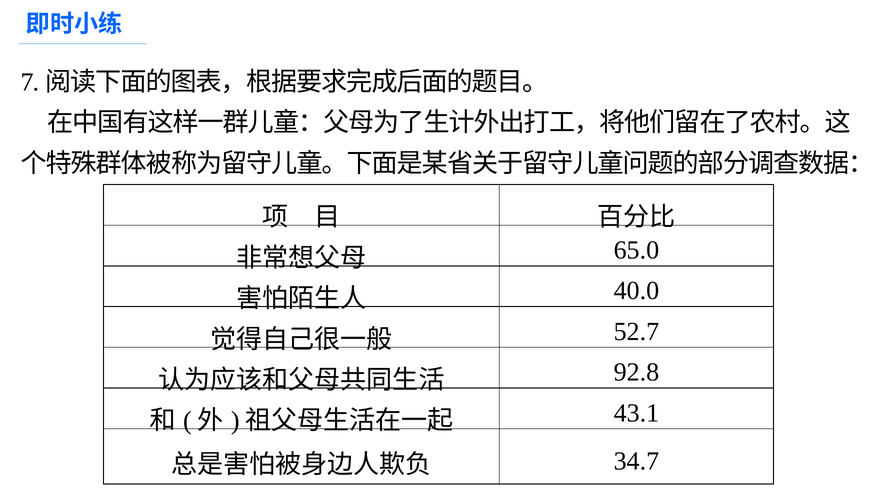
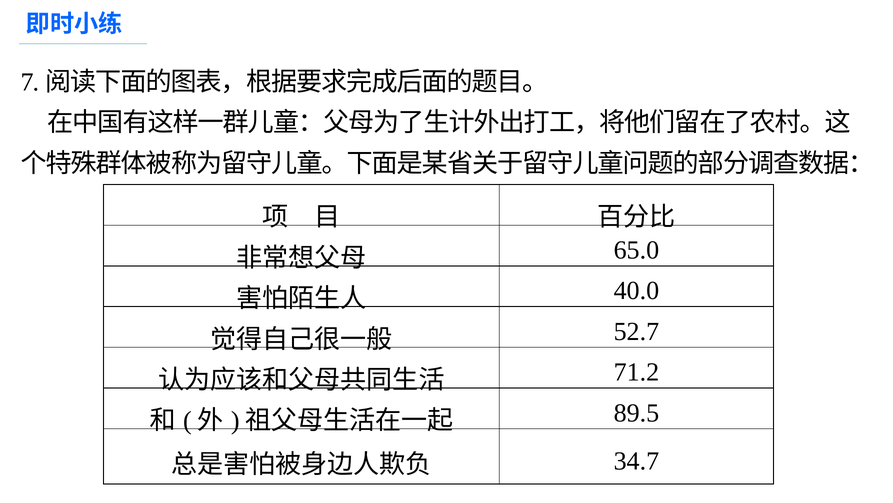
92.8: 92.8 -> 71.2 (636, 372)
43.1: 43.1 -> 89.5 (636, 412)
